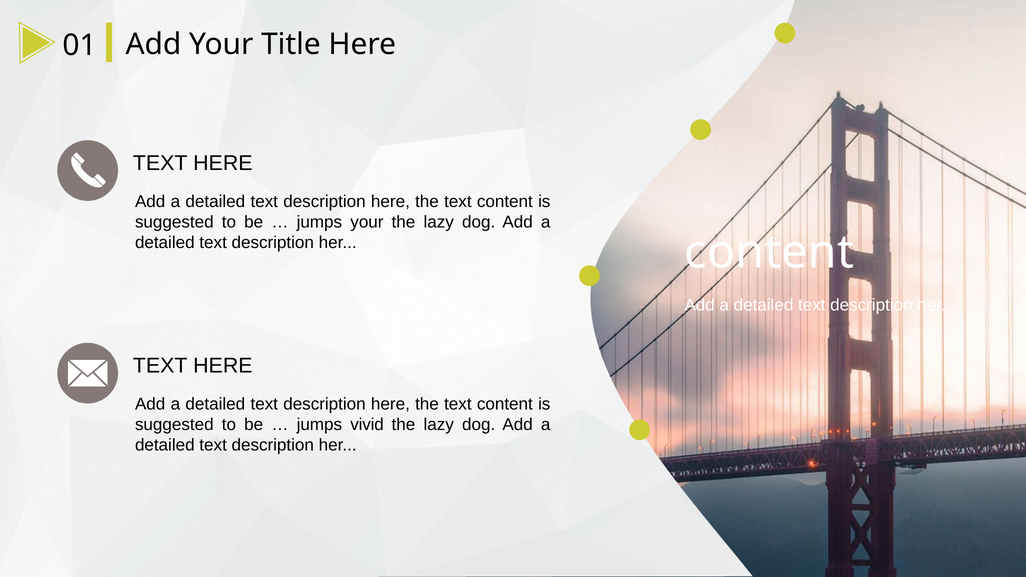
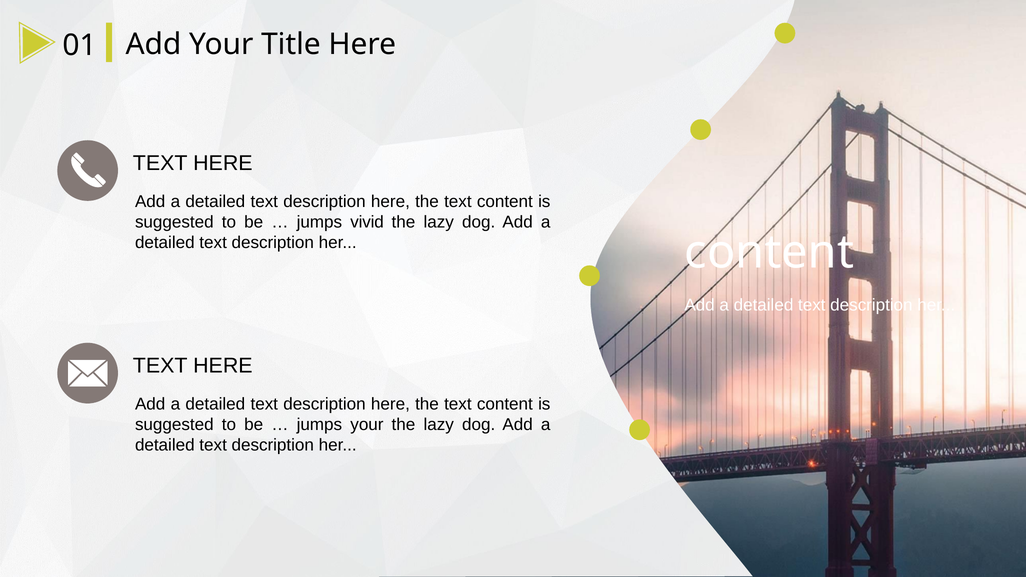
jumps your: your -> vivid (367, 222)
jumps vivid: vivid -> your (367, 425)
